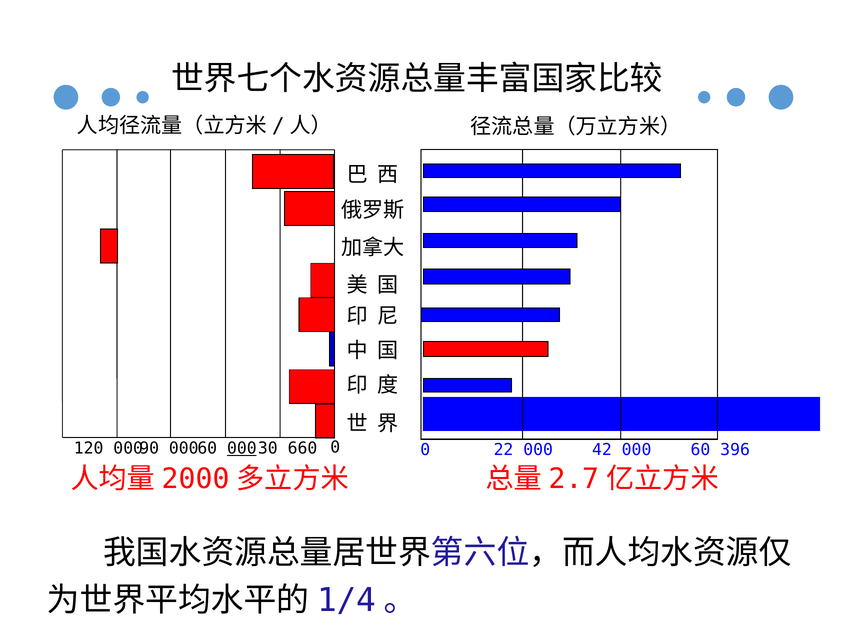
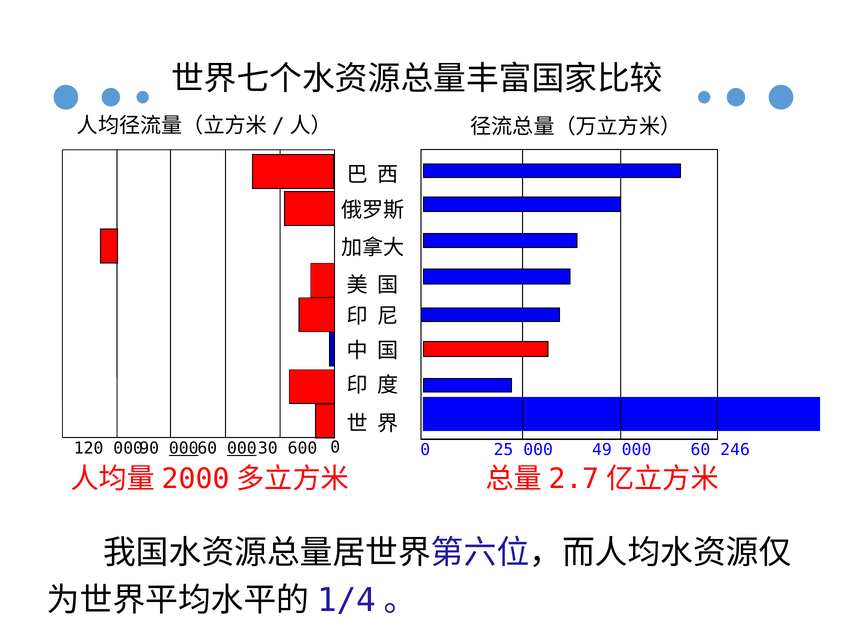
000 underline: none -> present (184, 448)
660: 660 -> 600 (302, 448)
22: 22 -> 25 (504, 450)
42: 42 -> 49 (602, 450)
396: 396 -> 246 (735, 450)
